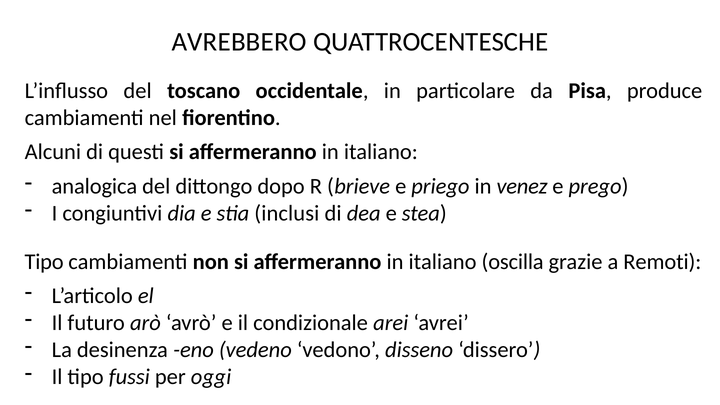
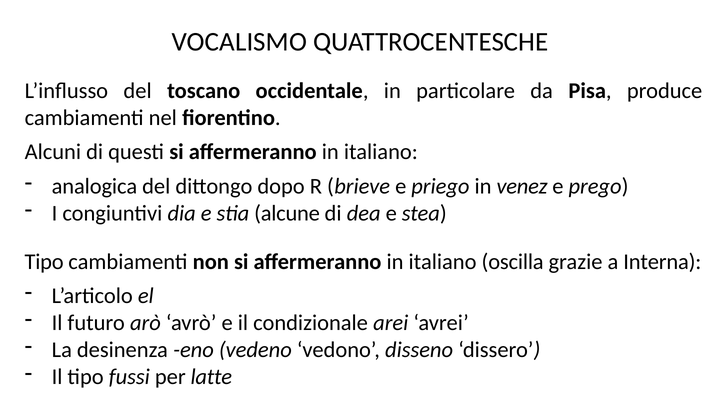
AVREBBERO: AVREBBERO -> VOCALISMO (239, 42)
inclusi: inclusi -> alcune (287, 213)
Remoti: Remoti -> Interna (662, 262)
oggi: oggi -> latte (211, 377)
